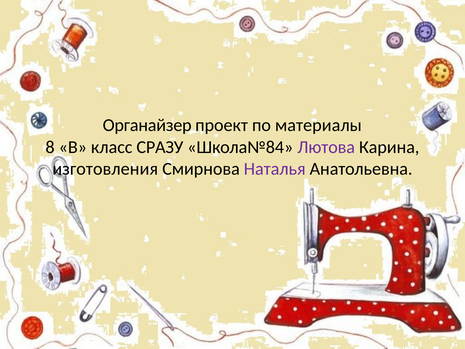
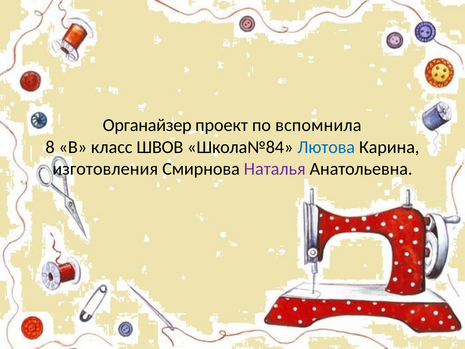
материалы: материалы -> вспомнила (318, 125)
СРАЗУ: СРАЗУ -> ШВОВ (160, 147)
Лютова colour: purple -> blue (326, 147)
